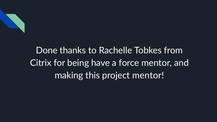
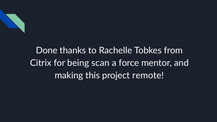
have: have -> scan (100, 63)
project mentor: mentor -> remote (148, 75)
